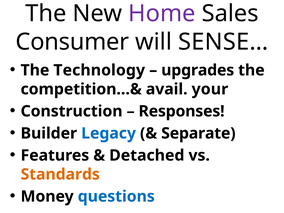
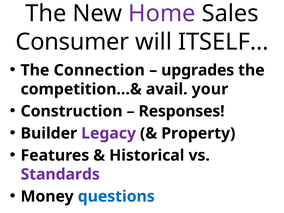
SENSE…: SENSE… -> ITSELF… (223, 42)
Technology: Technology -> Connection (99, 70)
Legacy colour: blue -> purple (109, 133)
Separate: Separate -> Property (198, 133)
Detached: Detached -> Historical (147, 155)
Standards colour: orange -> purple (60, 174)
